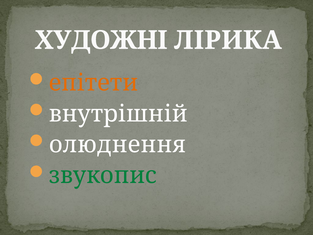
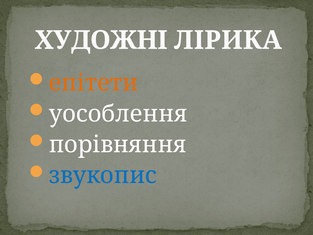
внутрішній: внутрішній -> уособлення (118, 114)
олюднення: олюднення -> порівняння (118, 144)
звукопис colour: green -> blue (103, 175)
